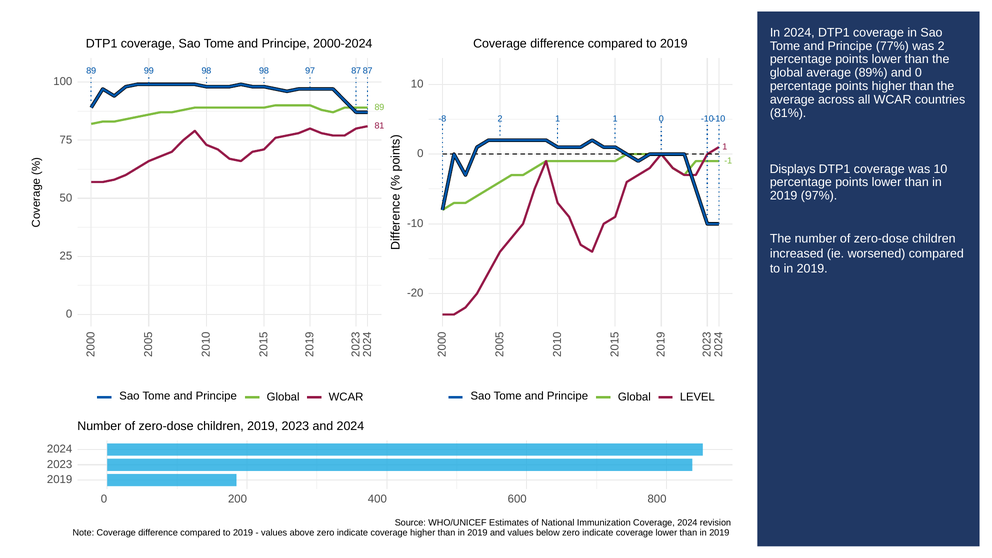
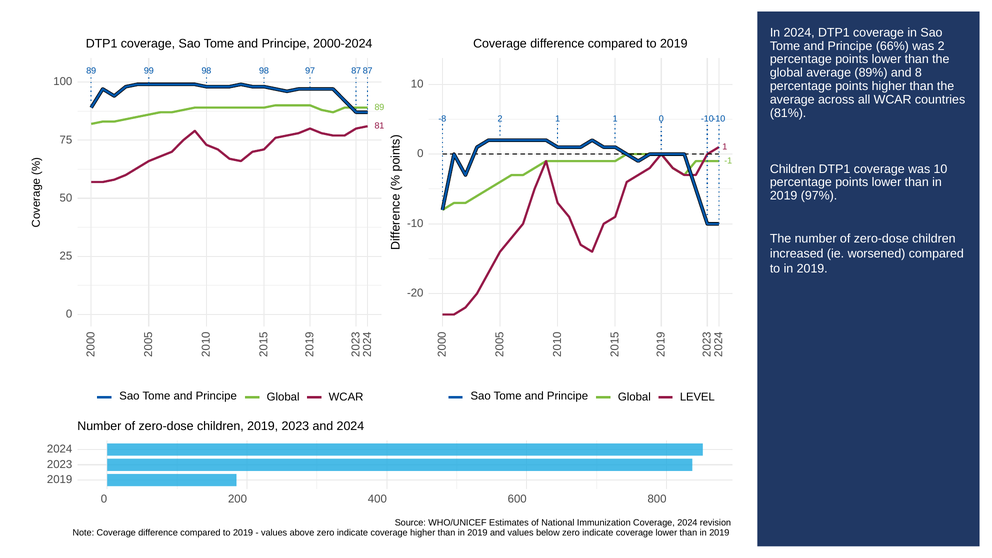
77%: 77% -> 66% (892, 46)
and 0: 0 -> 8 (918, 73)
Displays: Displays -> Children (793, 169)
